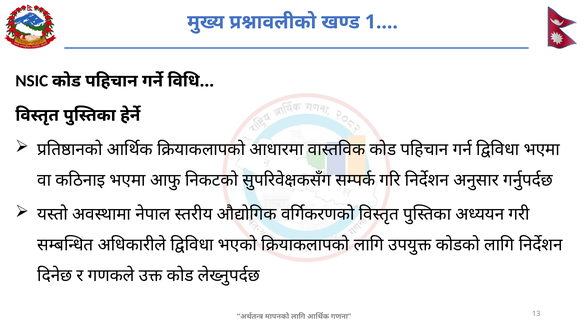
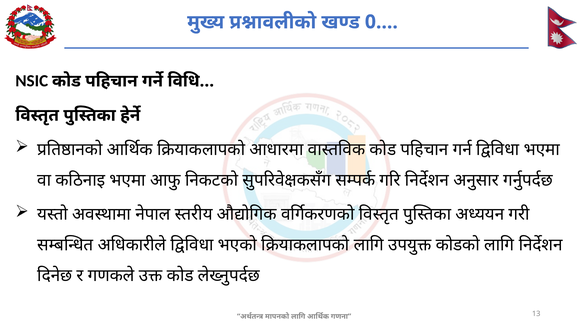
1: 1 -> 0 (381, 22)
